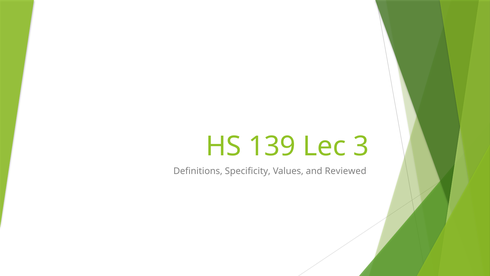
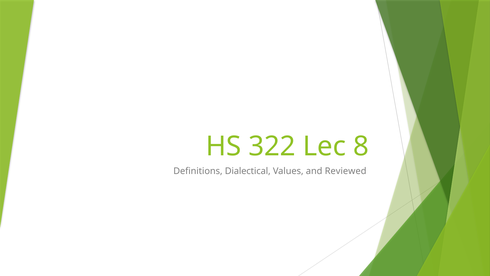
139: 139 -> 322 (272, 146)
3: 3 -> 8 (361, 146)
Specificity: Specificity -> Dialectical (248, 171)
